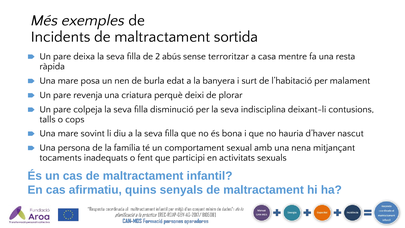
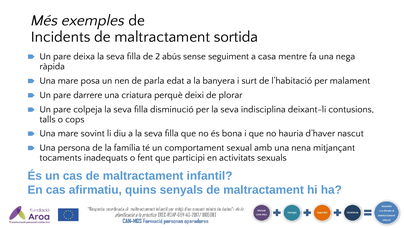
terroritzar: terroritzar -> seguiment (229, 57)
resta: resta -> nega (345, 57)
burla: burla -> parla (154, 81)
revenja: revenja -> darrere (88, 95)
